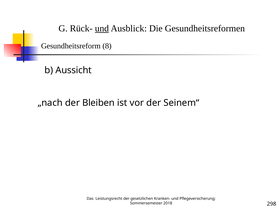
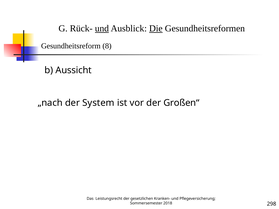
Die underline: none -> present (156, 29)
Bleiben: Bleiben -> System (98, 103)
Seinem“: Seinem“ -> Großen“ (181, 103)
